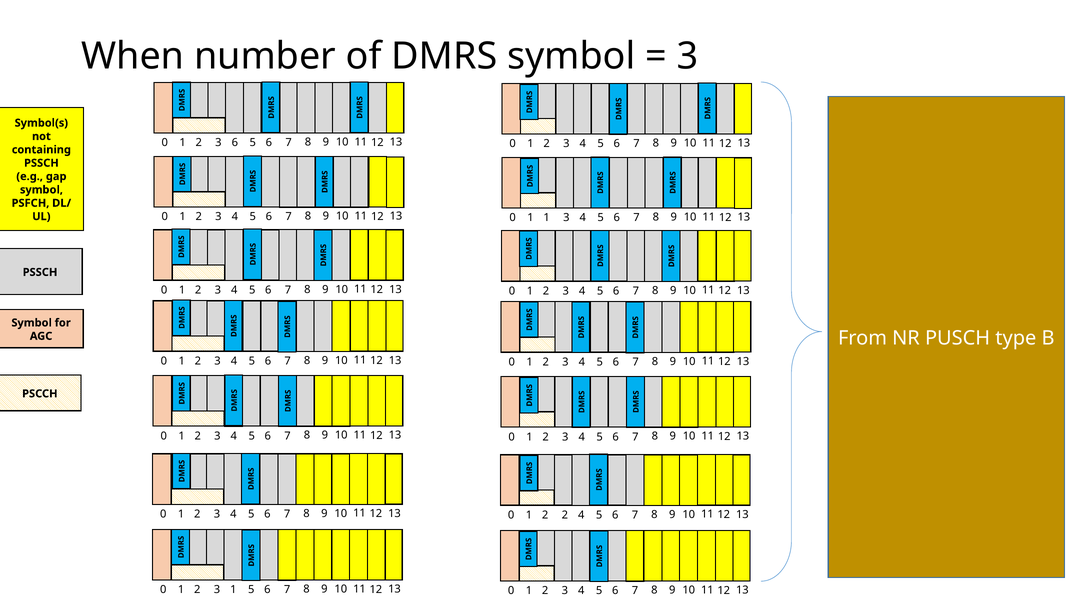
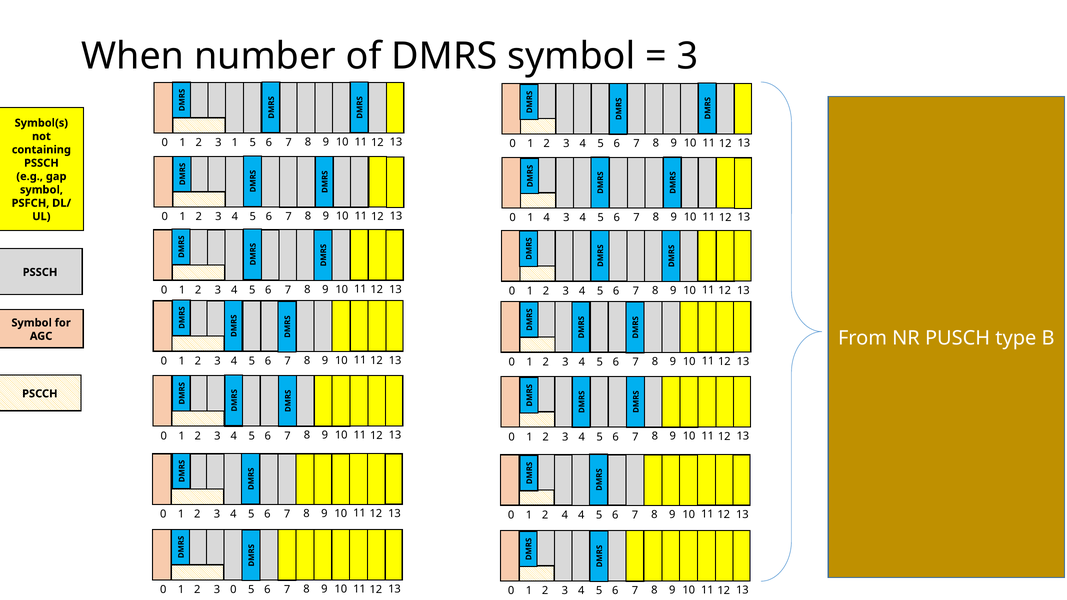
3 6: 6 -> 1 (235, 143)
1 1: 1 -> 4 (547, 218)
2 2: 2 -> 4 (565, 515)
2 3 1: 1 -> 0 (233, 590)
